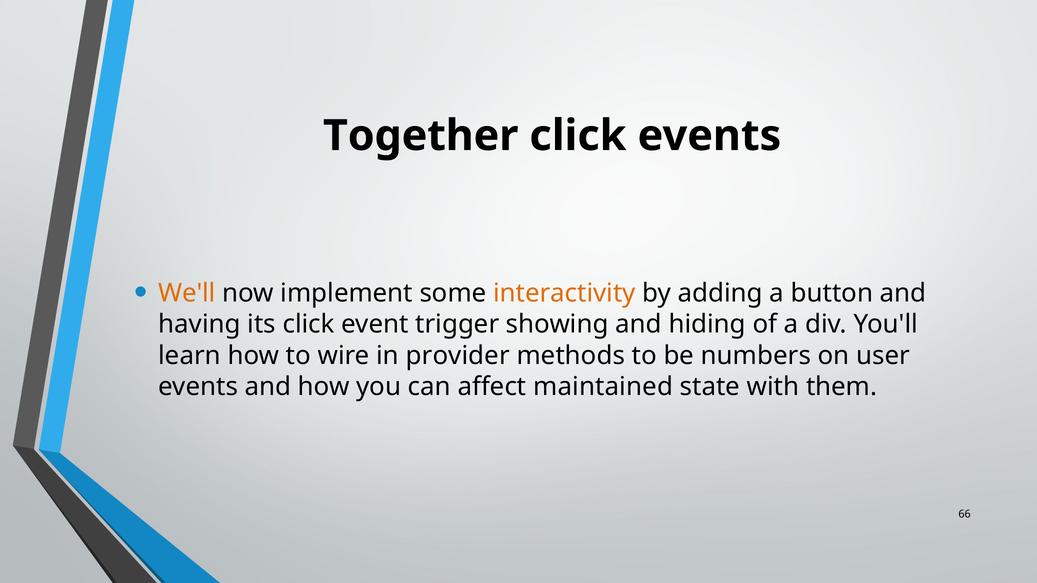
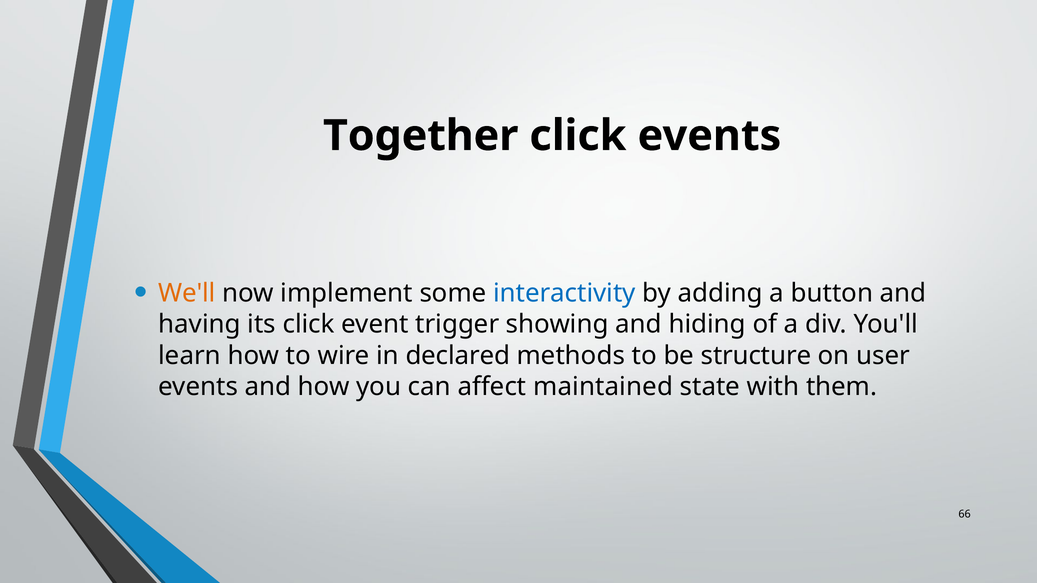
interactivity colour: orange -> blue (564, 293)
provider: provider -> declared (458, 356)
numbers: numbers -> structure (756, 356)
